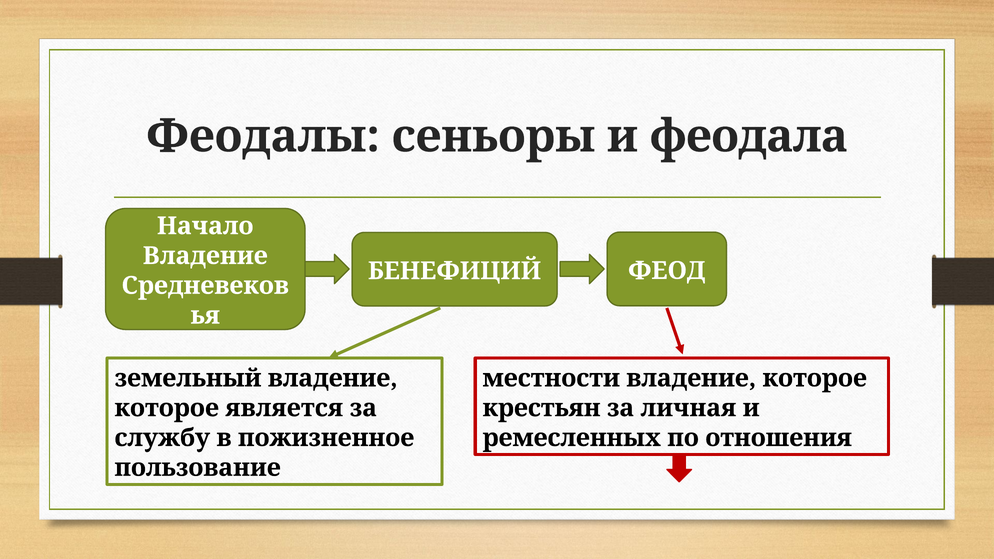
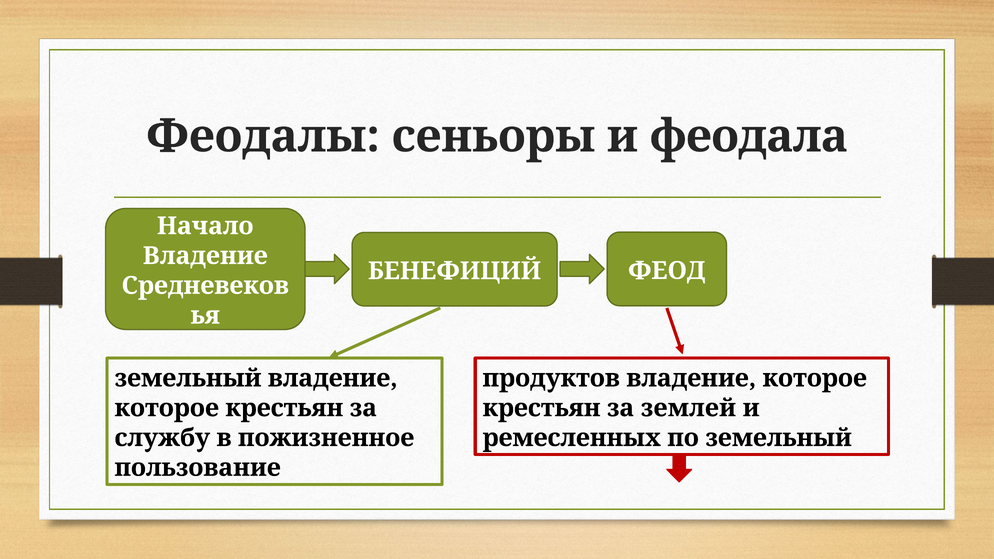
местности: местности -> продуктов (551, 378)
является: является -> крестьян (284, 408)
личная: личная -> землей (688, 408)
по отношения: отношения -> земельный (779, 438)
